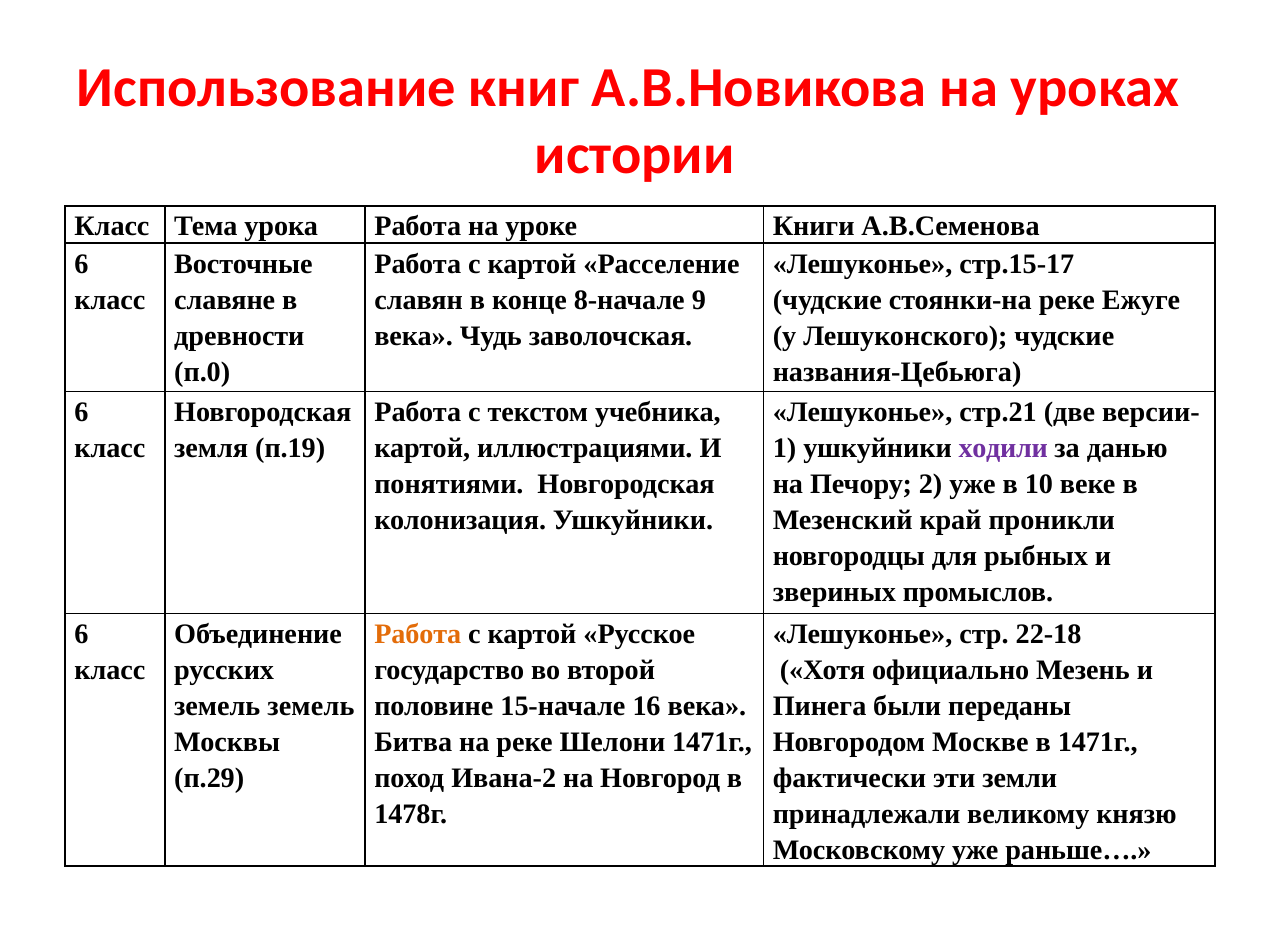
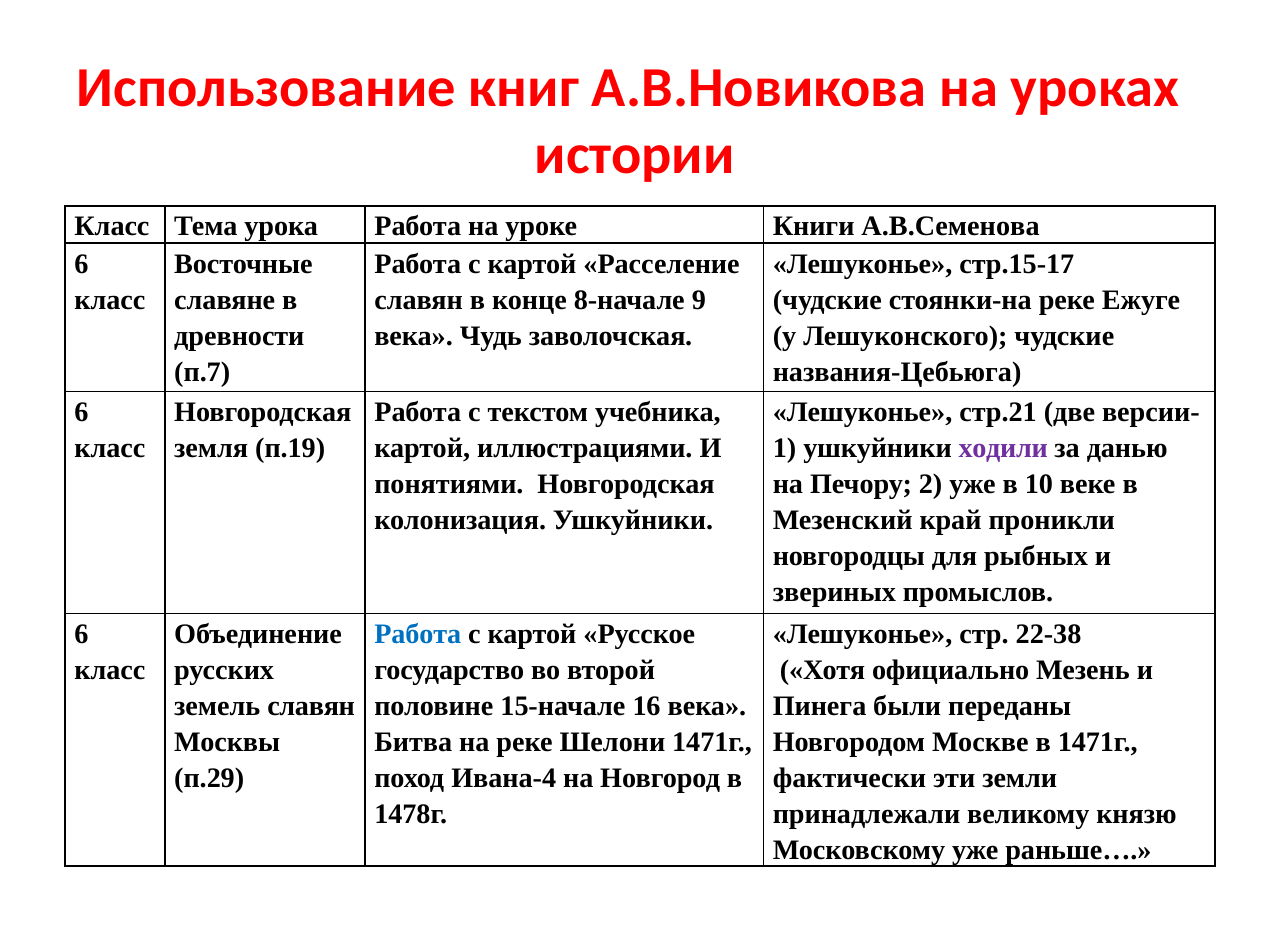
п.0: п.0 -> п.7 (202, 372)
Работа colour: orange -> blue (418, 634)
22-18: 22-18 -> 22-38 (1049, 634)
земель земель: земель -> славян (311, 707)
Ивана-2: Ивана-2 -> Ивана-4 (504, 779)
